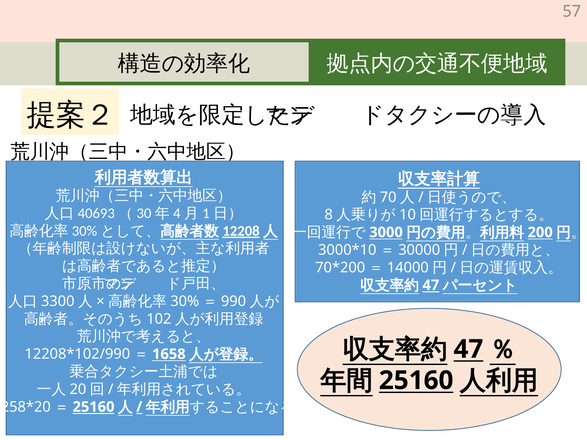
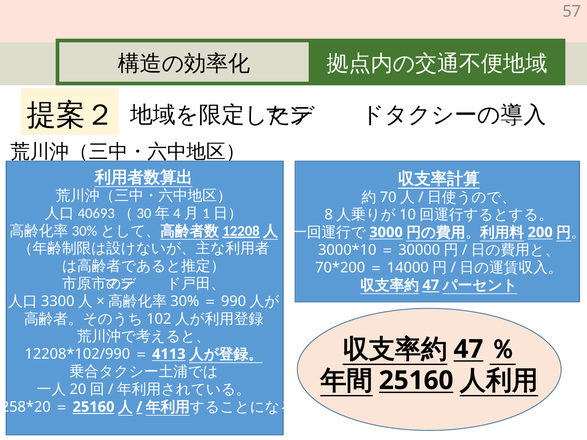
1658: 1658 -> 4113 (169, 354)
